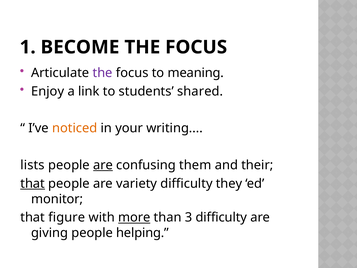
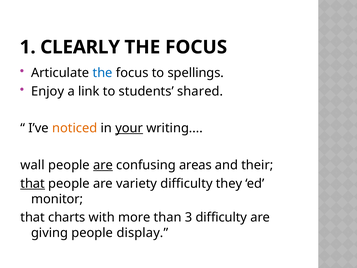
BECOME: BECOME -> CLEARLY (80, 47)
the colour: purple -> blue (103, 73)
meaning: meaning -> spellings (196, 73)
your underline: none -> present (129, 128)
lists: lists -> wall (33, 165)
them: them -> areas (195, 165)
figure: figure -> charts (67, 217)
more underline: present -> none (134, 217)
helping: helping -> display (142, 233)
